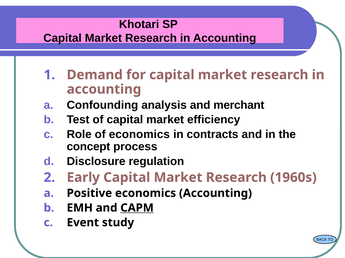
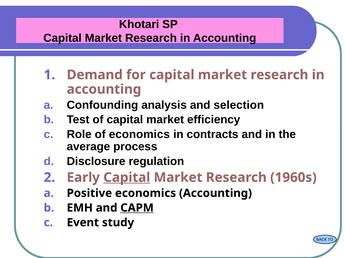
merchant: merchant -> selection (239, 105)
concept: concept -> average (88, 147)
Capital underline: none -> present (127, 178)
